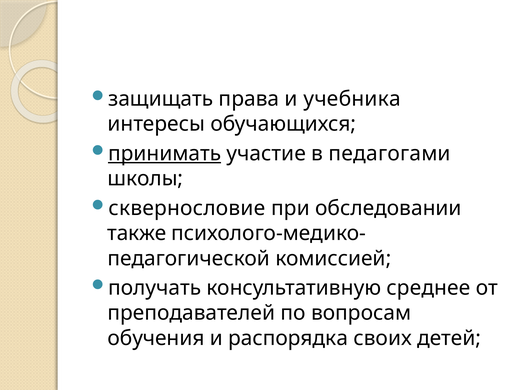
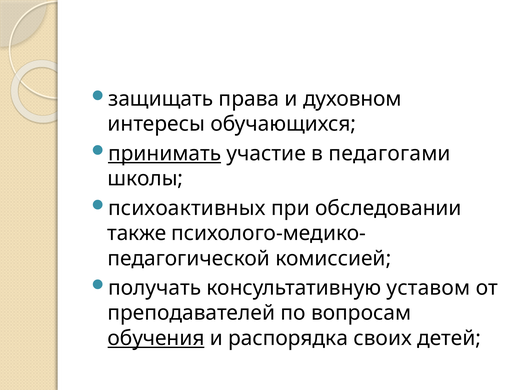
учебника: учебника -> духовном (352, 99)
сквернословие: сквернословие -> психоактивных (187, 208)
среднее: среднее -> уставом (428, 288)
обучения underline: none -> present (156, 338)
